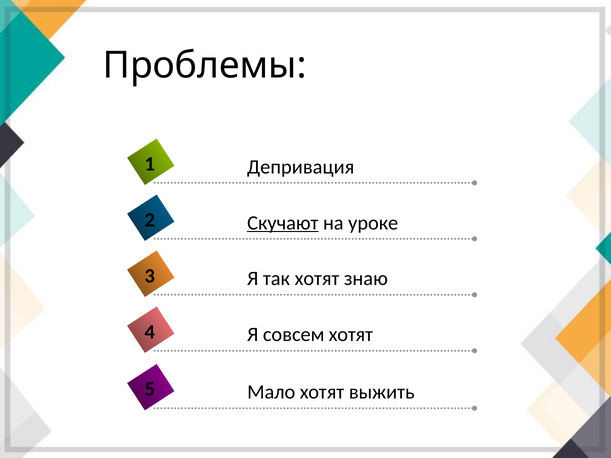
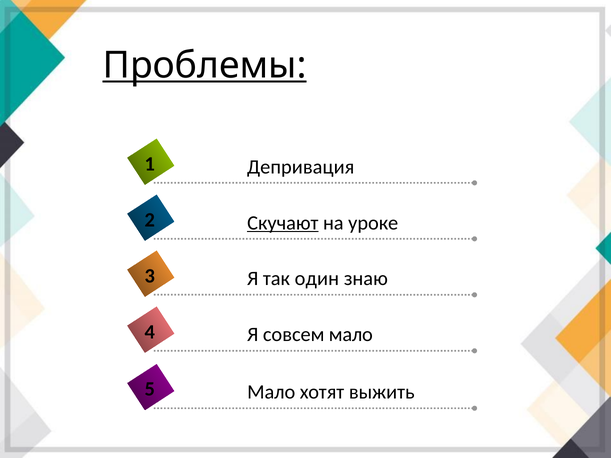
Проблемы underline: none -> present (205, 65)
так хотят: хотят -> один (317, 279)
совсем хотят: хотят -> мало (351, 335)
